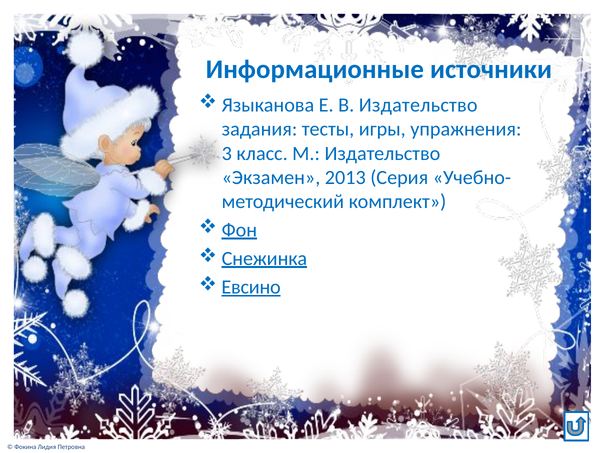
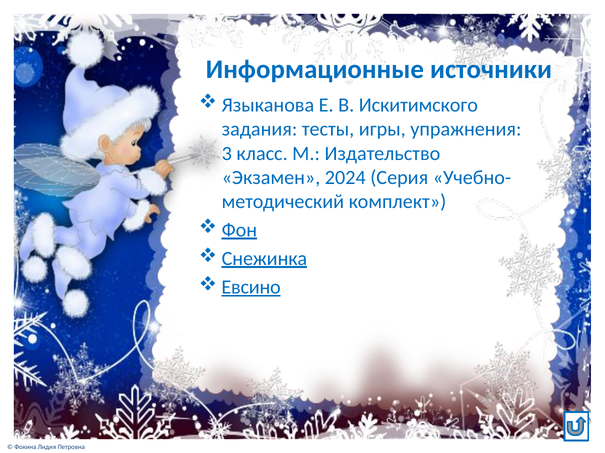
В Издательство: Издательство -> Искитимского (418, 105)
2013: 2013 -> 2024 (345, 178)
